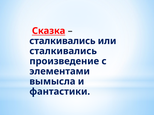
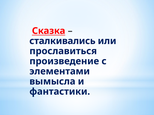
сталкивались: сталкивались -> прославиться (63, 51)
